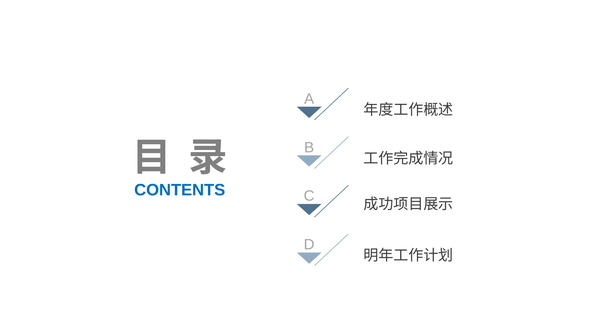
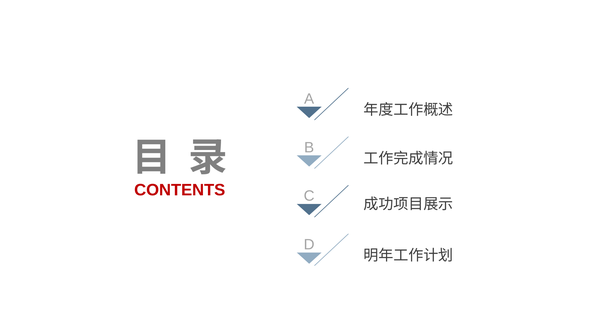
CONTENTS colour: blue -> red (180, 190)
